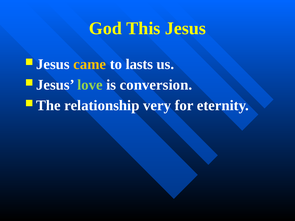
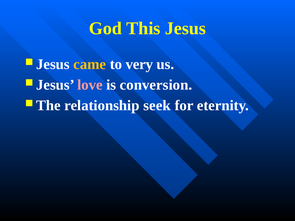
lasts: lasts -> very (139, 64)
love colour: light green -> pink (90, 85)
very: very -> seek (157, 106)
